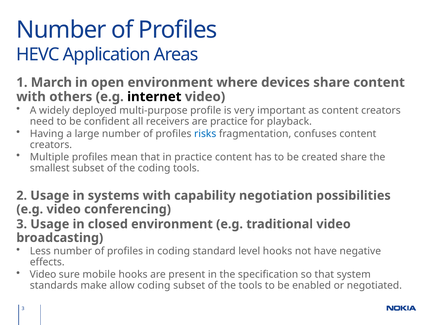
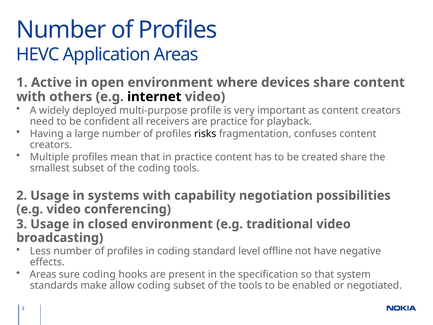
March: March -> Active (51, 82)
risks colour: blue -> black (205, 134)
level hooks: hooks -> offline (278, 251)
Video: Video -> Areas (43, 274)
sure mobile: mobile -> coding (99, 274)
